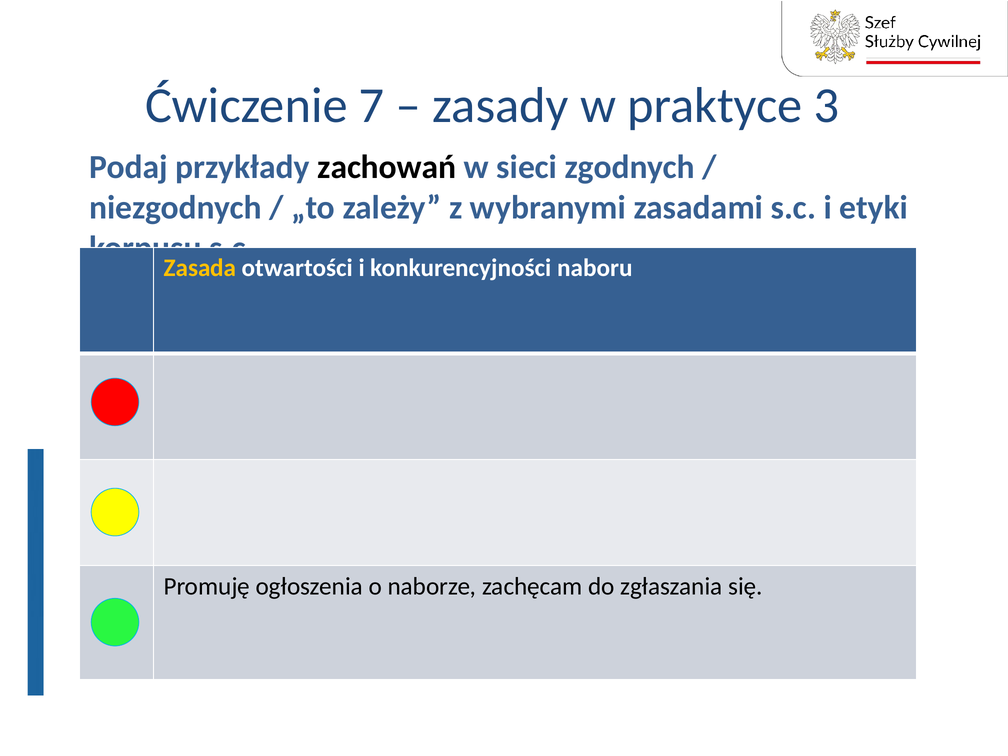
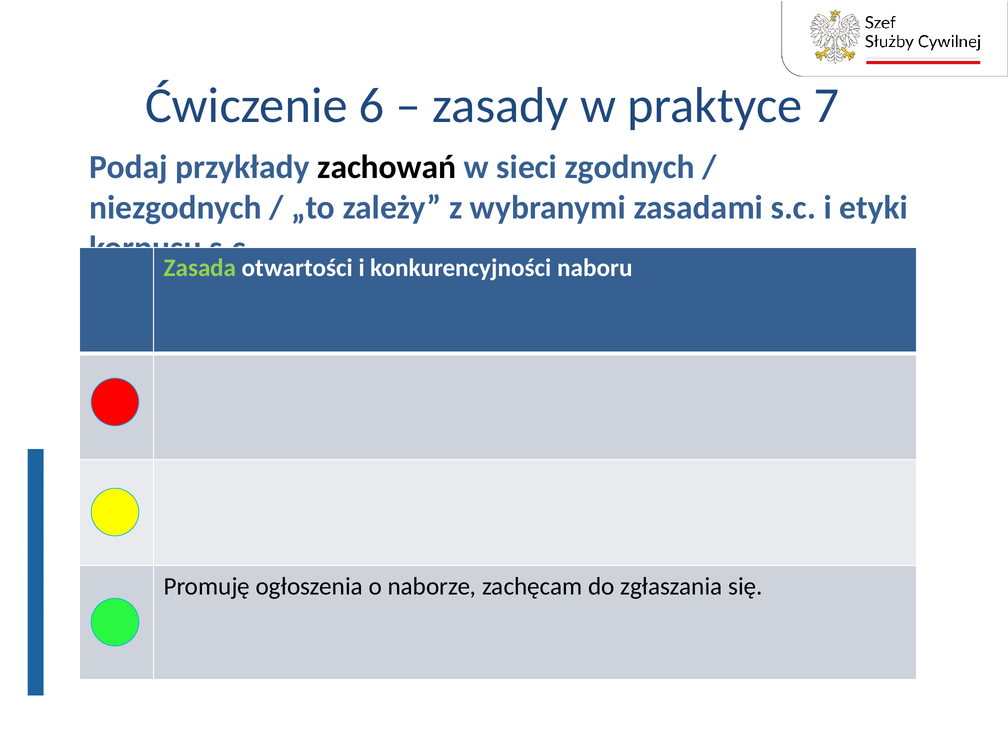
7: 7 -> 6 (372, 106)
3: 3 -> 7 (827, 106)
Zasada colour: yellow -> light green (200, 268)
